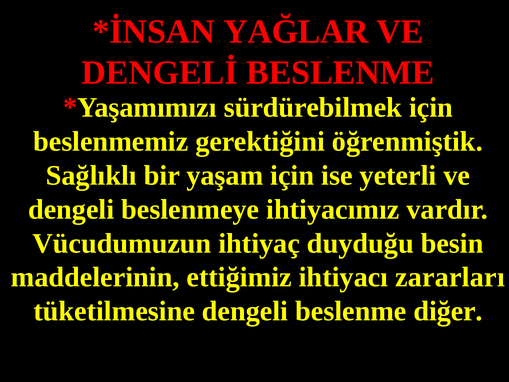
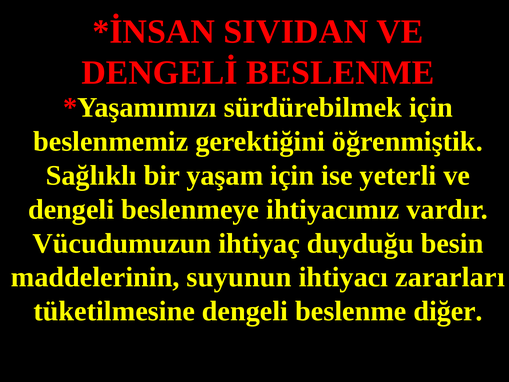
YAĞLAR: YAĞLAR -> SIVIDAN (296, 32)
ettiğimiz: ettiğimiz -> suyunun (239, 277)
